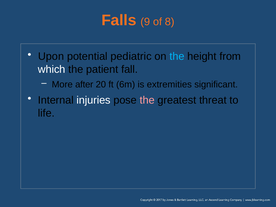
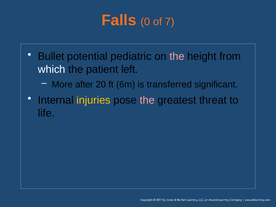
9: 9 -> 0 (145, 22)
8: 8 -> 7 (170, 22)
Upon: Upon -> Bullet (51, 56)
the colour: light blue -> pink (177, 56)
fall: fall -> left (130, 69)
extremities: extremities -> transferred (169, 84)
injuries colour: white -> yellow (94, 100)
